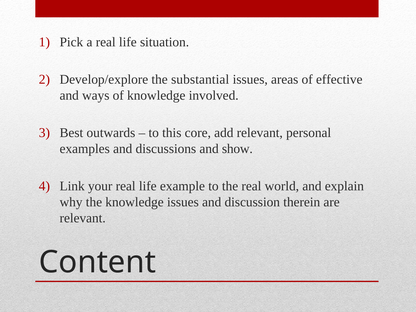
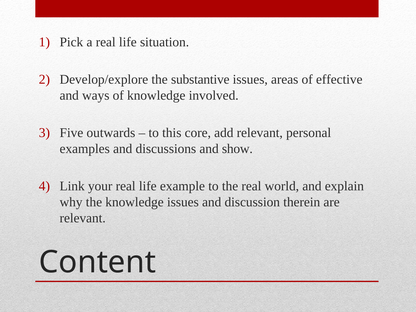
substantial: substantial -> substantive (200, 80)
Best: Best -> Five (71, 133)
